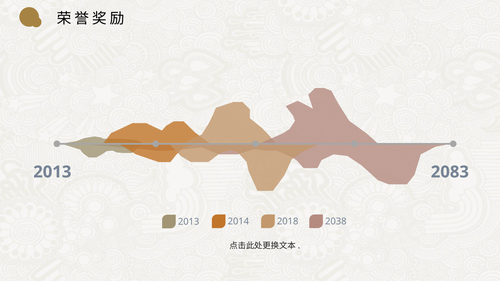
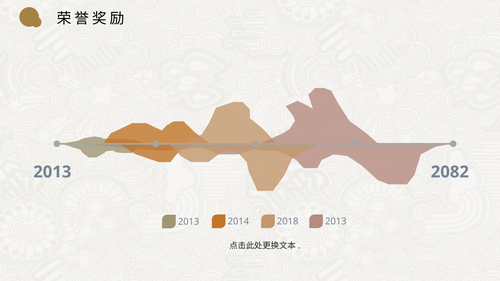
2083: 2083 -> 2082 (450, 172)
2018 2038: 2038 -> 2013 (336, 222)
